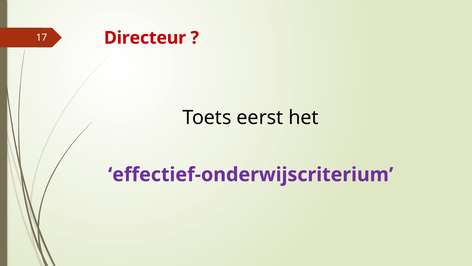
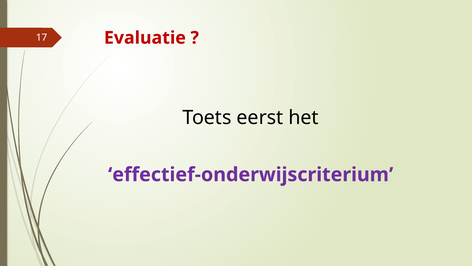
Directeur: Directeur -> Evaluatie (145, 38)
